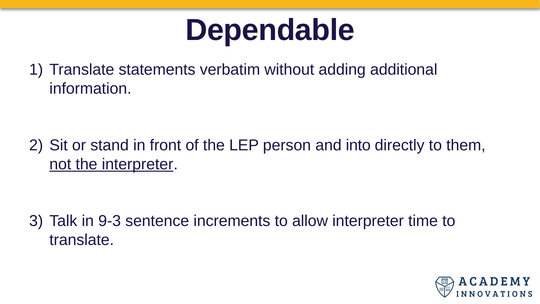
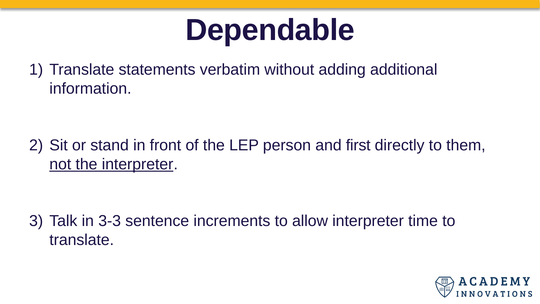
into: into -> first (358, 145)
9-3: 9-3 -> 3-3 (110, 221)
